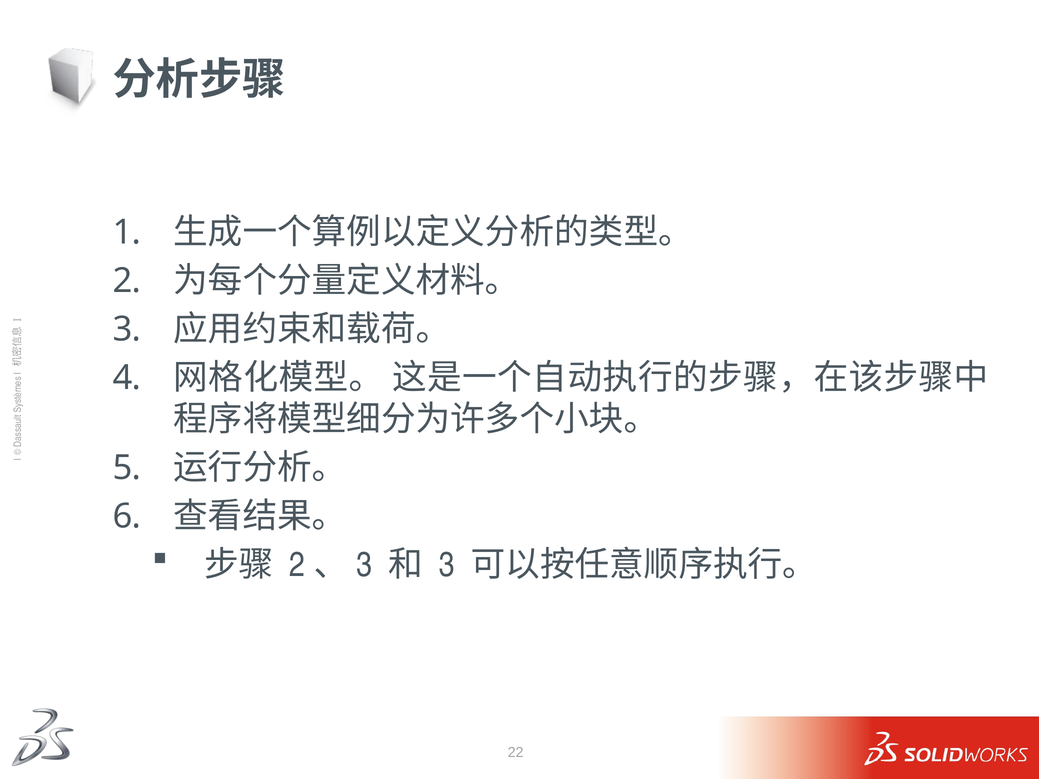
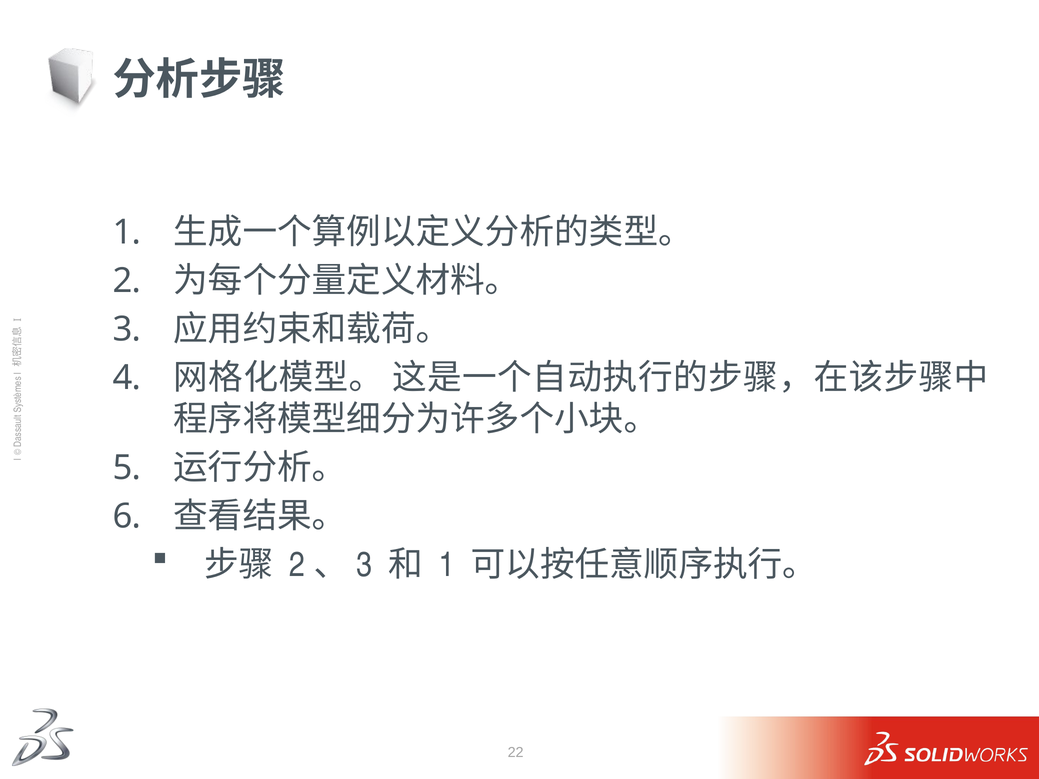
3: 3 -> 1 (447, 565)
